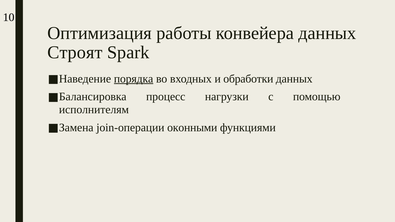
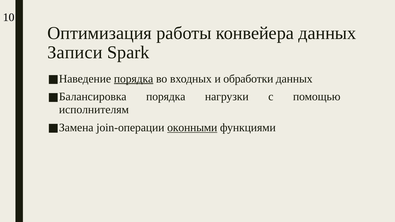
Строят: Строят -> Записи (75, 53)
процесс: процесс -> порядка (166, 97)
оконными underline: none -> present (192, 128)
